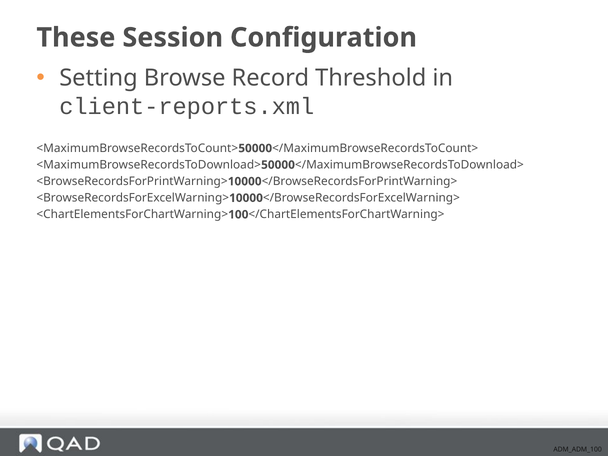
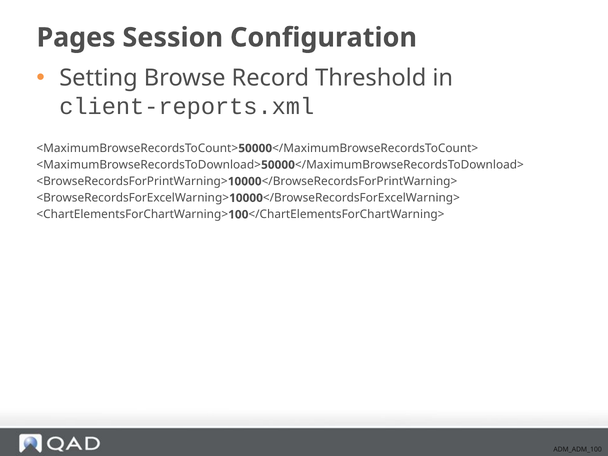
These: These -> Pages (76, 38)
